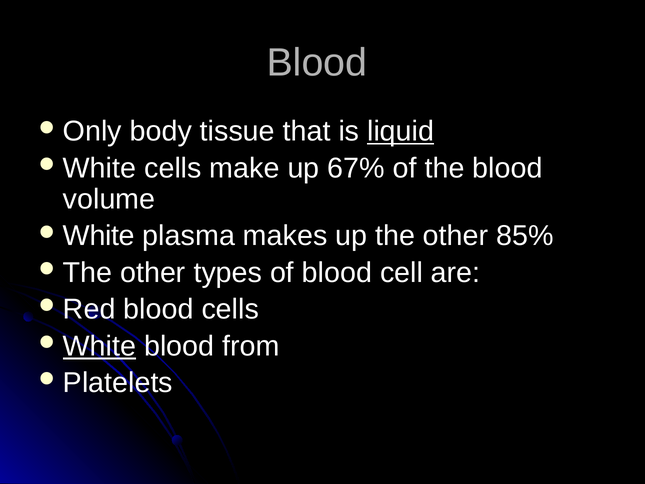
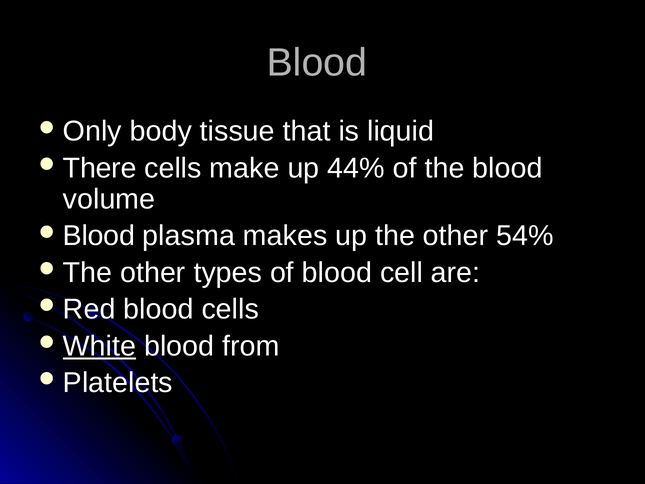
liquid underline: present -> none (401, 131)
White: White -> There (100, 168)
67%: 67% -> 44% (356, 168)
White: White -> Blood (99, 236)
85%: 85% -> 54% (525, 236)
